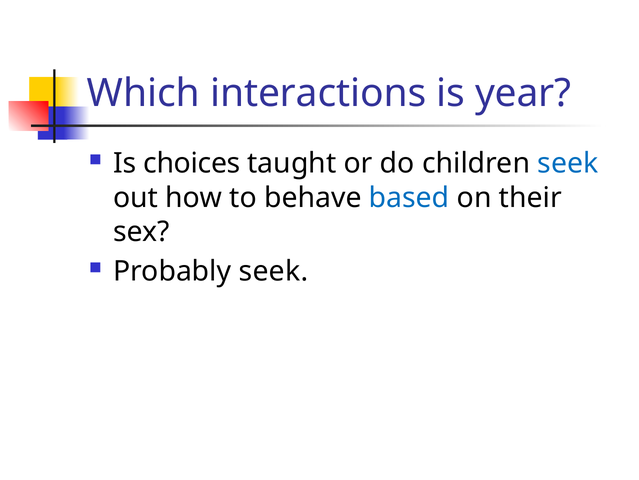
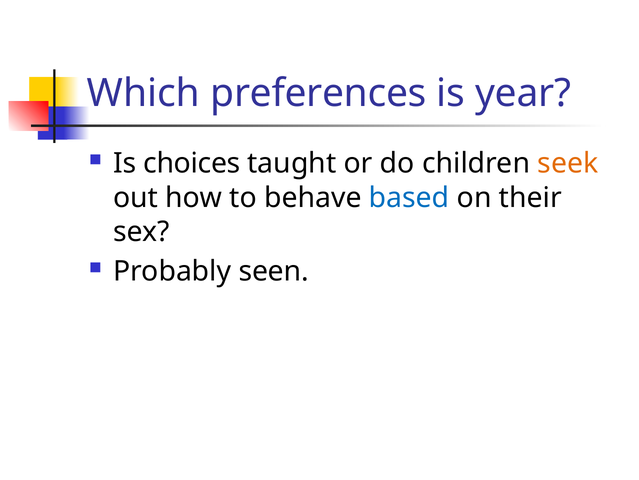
interactions: interactions -> preferences (318, 93)
seek colour: blue -> orange (568, 163)
Probably seek: seek -> seen (274, 271)
